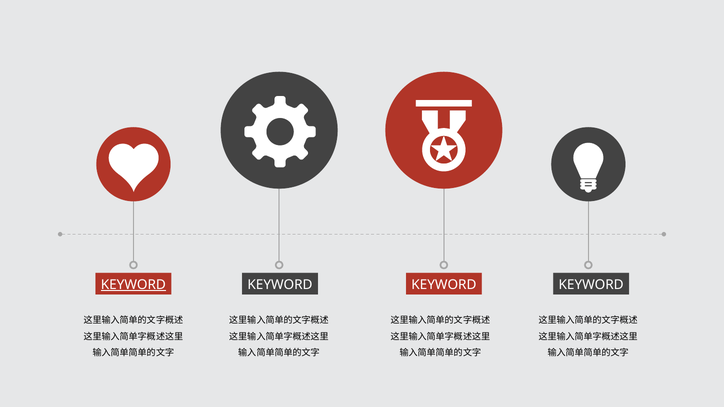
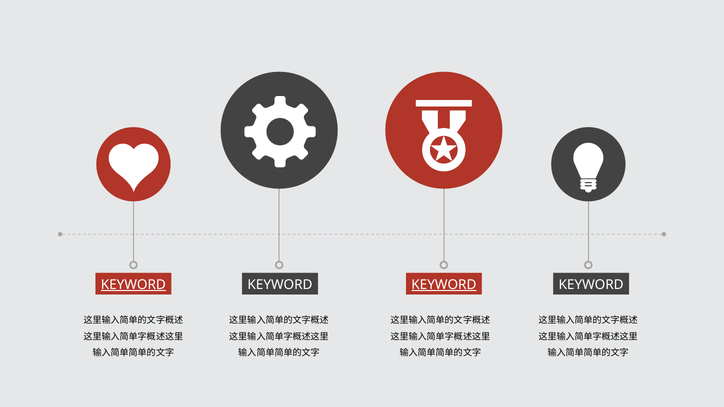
KEYWORD underline: none -> present (444, 285)
